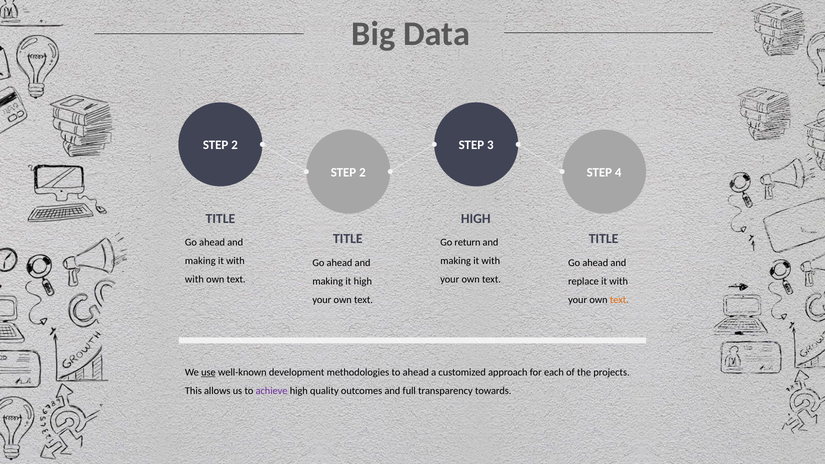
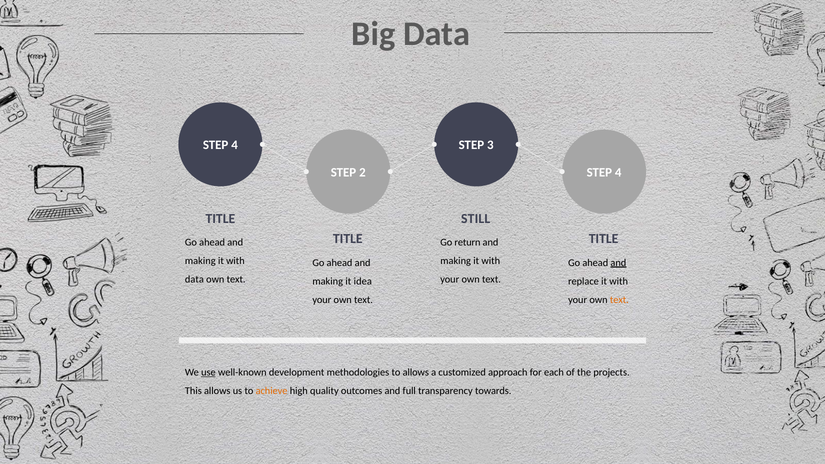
2: 2 -> 4 (235, 145)
HIGH: HIGH -> STILL (476, 219)
and underline: none -> present (618, 263)
with: with -> data (194, 280)
it high: high -> idea (363, 281)
to ahead: ahead -> allows (416, 372)
achieve colour: purple -> orange (272, 391)
